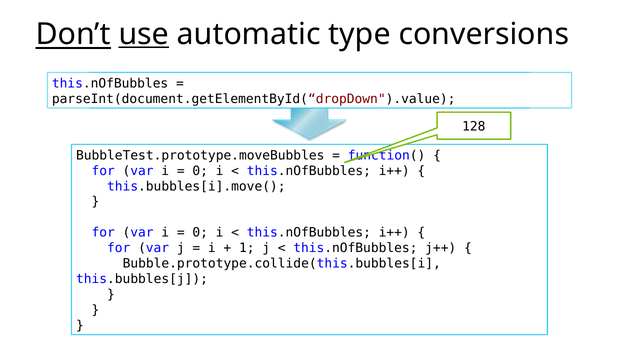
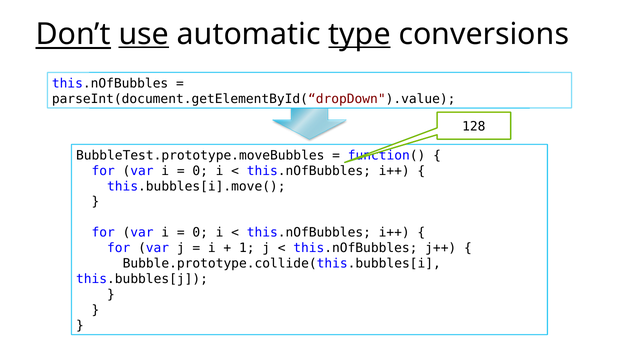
type underline: none -> present (360, 34)
